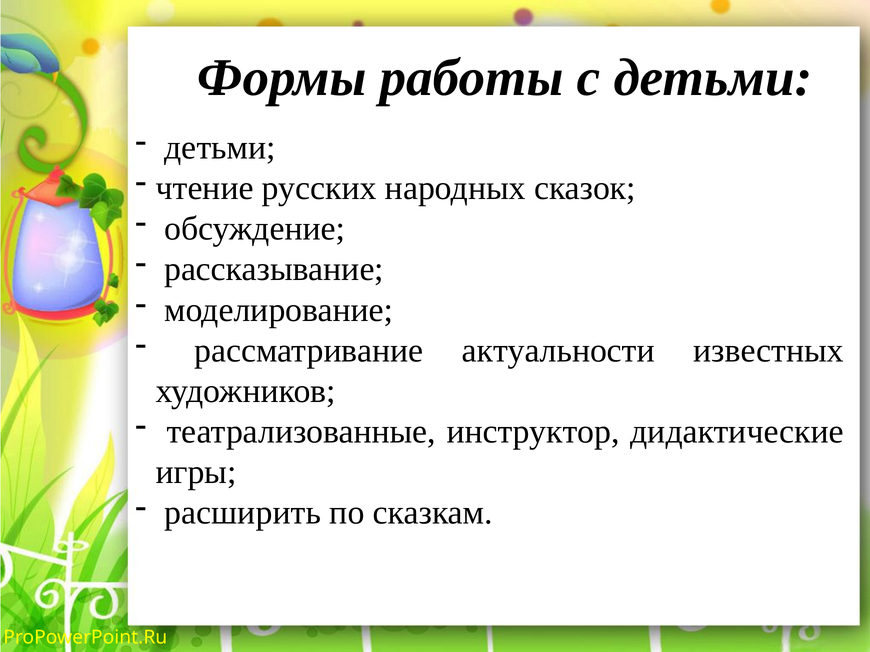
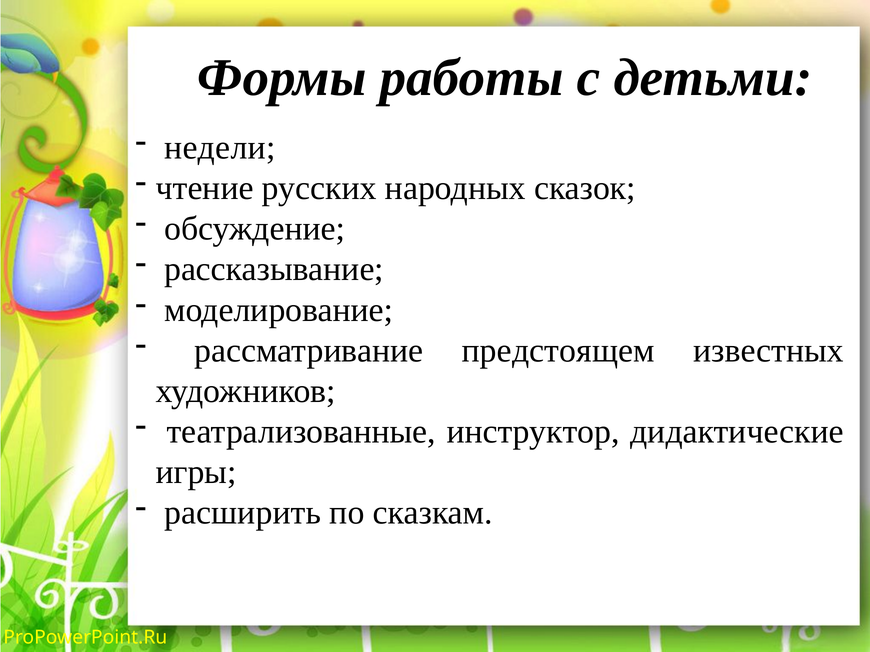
детьми: детьми -> недели (220, 148)
актуальности: актуальности -> предстоящем (558, 351)
